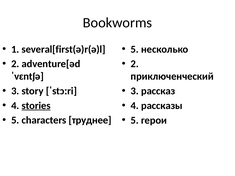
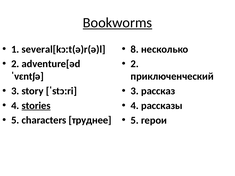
Bookworms underline: none -> present (117, 23)
several[first(ə)r(ə)l: several[first(ə)r(ə)l -> several[kɔːt(ə)r(ə)l (64, 49)
5: 5 -> 8 (135, 49)
